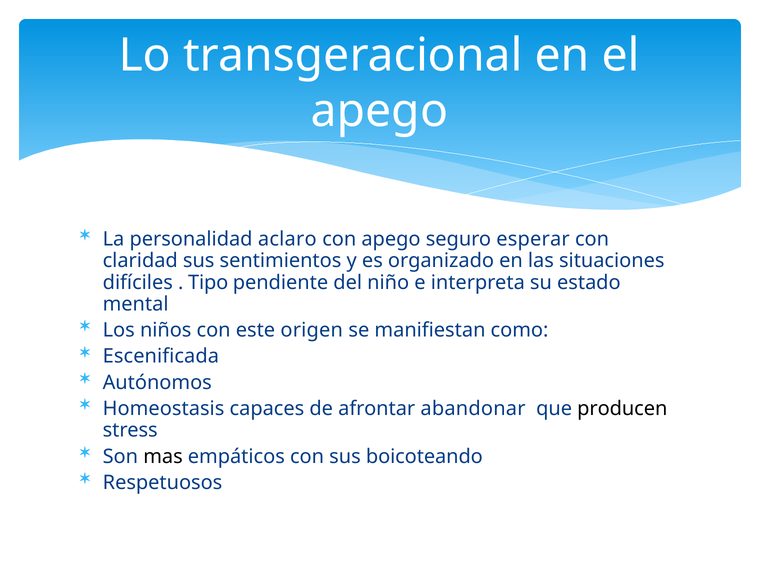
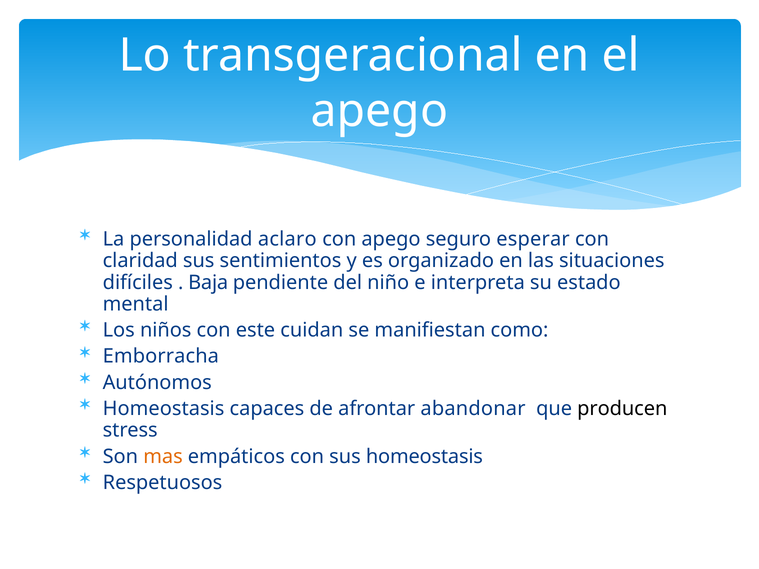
Tipo: Tipo -> Baja (208, 283)
origen: origen -> cuidan (312, 330)
Escenificada: Escenificada -> Emborracha (161, 357)
mas colour: black -> orange (163, 457)
sus boicoteando: boicoteando -> homeostasis (424, 457)
